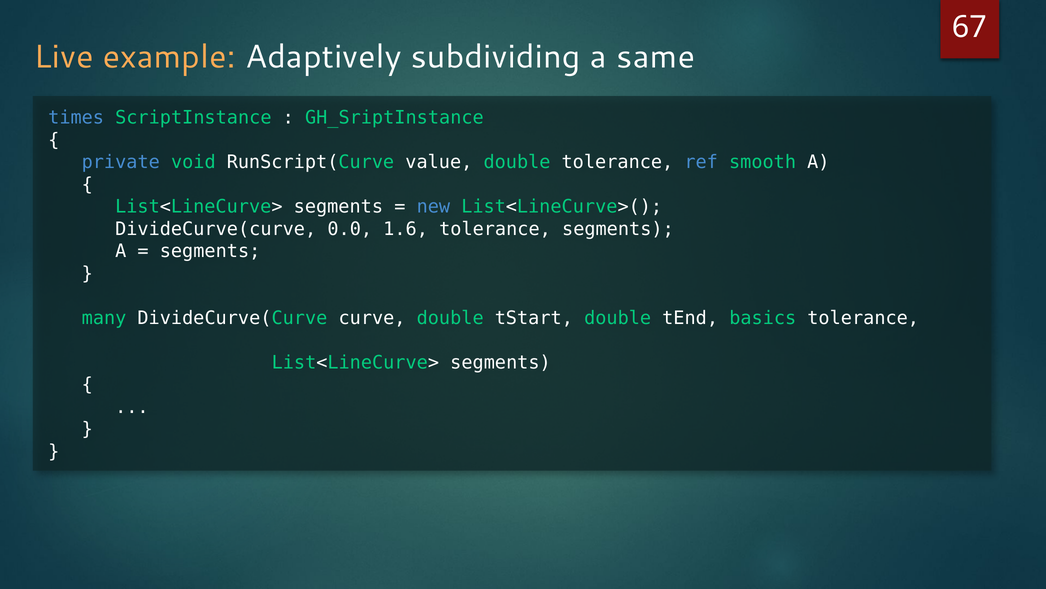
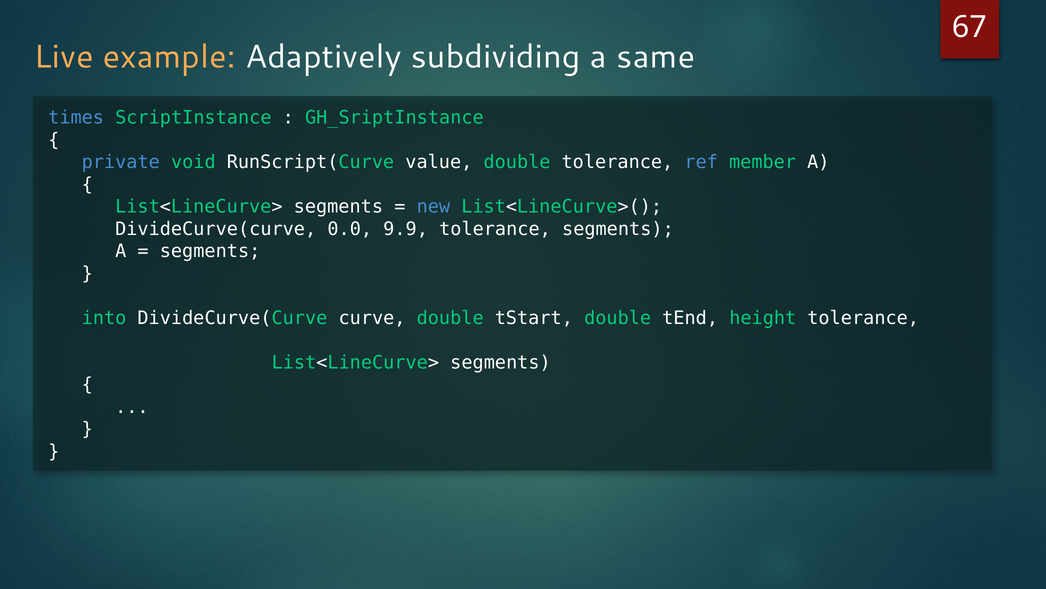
smooth: smooth -> member (763, 162)
1.6: 1.6 -> 9.9 (406, 229)
many: many -> into (104, 318)
basics: basics -> height (763, 318)
